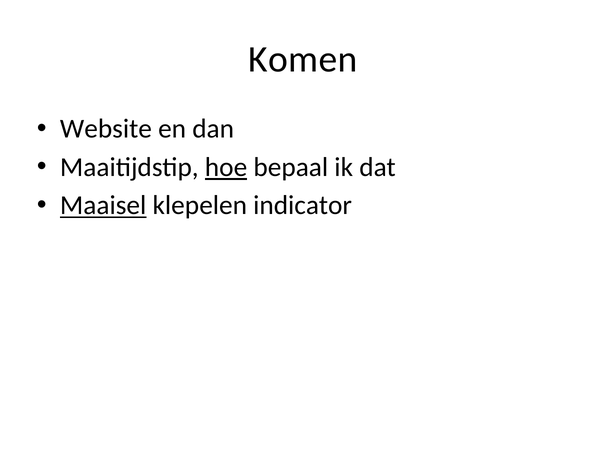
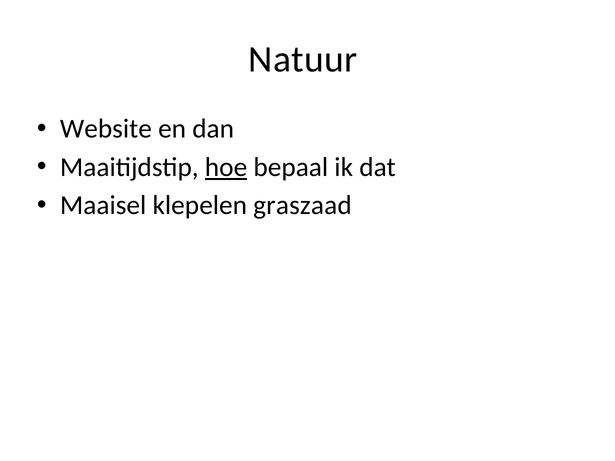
Komen: Komen -> Natuur (303, 60)
Maaisel underline: present -> none (103, 206)
indicator: indicator -> graszaad (303, 206)
